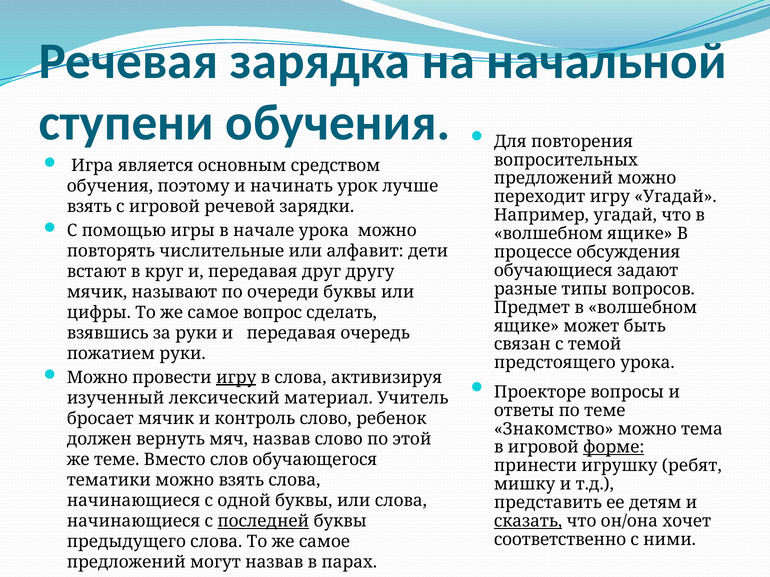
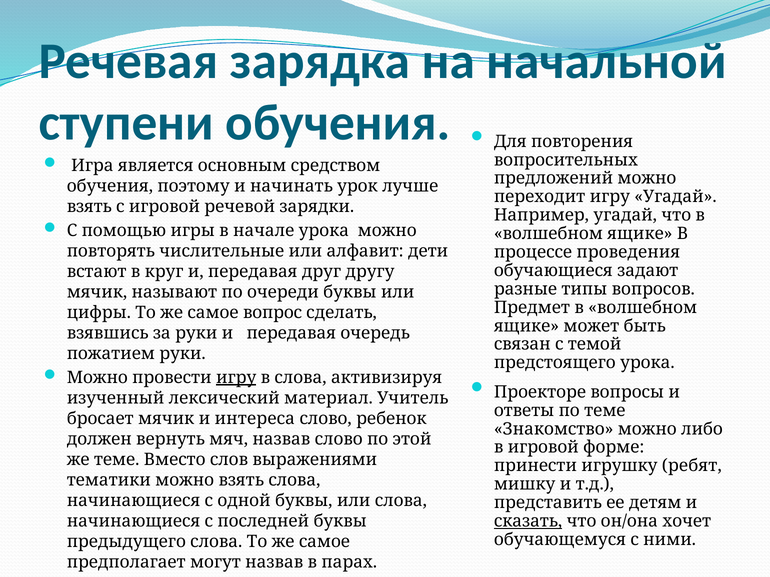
обсуждения: обсуждения -> проведения (628, 252)
контроль: контроль -> интереса (255, 419)
тема: тема -> либо (702, 429)
форме underline: present -> none (614, 448)
обучающегося: обучающегося -> выражениями (315, 460)
последней underline: present -> none (263, 521)
соответственно: соответственно -> обучающемуся (560, 540)
предложений: предложений -> предполагает (126, 562)
